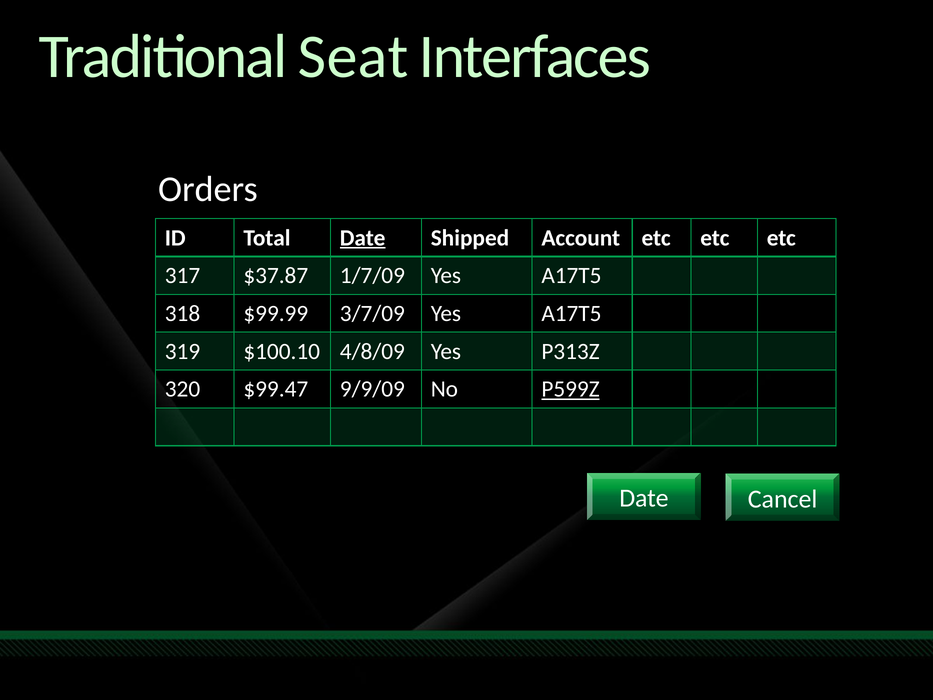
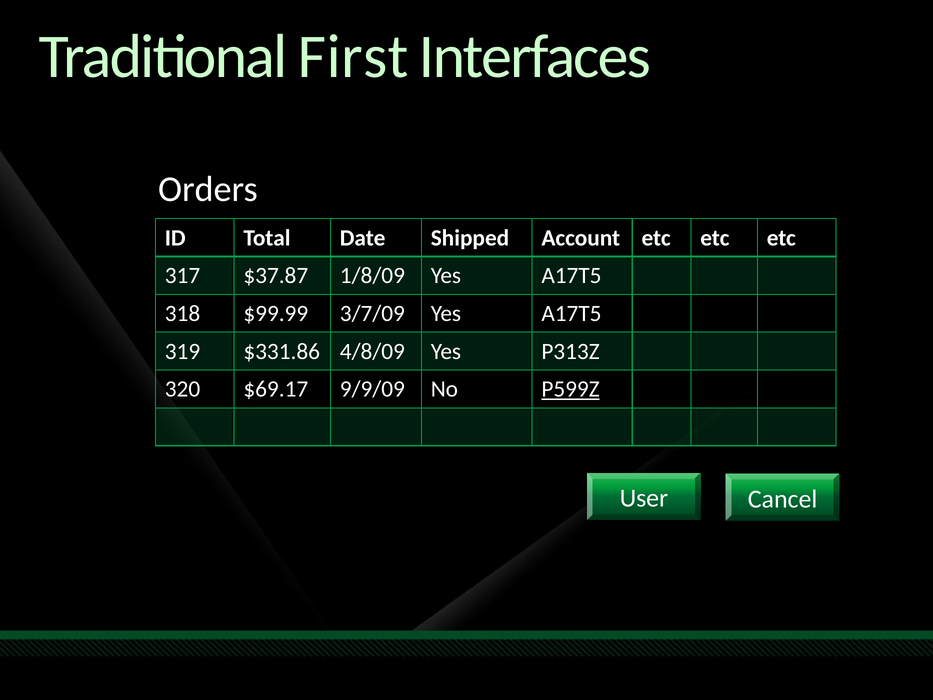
Seat: Seat -> First (353, 57)
Date underline: present -> none (363, 238)
1/7/09: 1/7/09 -> 1/8/09 (372, 276)
$100.10: $100.10 -> $331.86 (282, 351)
$99.47: $99.47 -> $69.17 (276, 389)
Date: Date -> User (644, 498)
